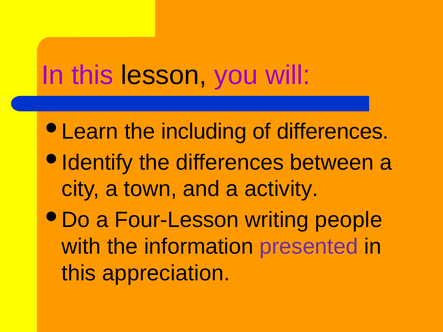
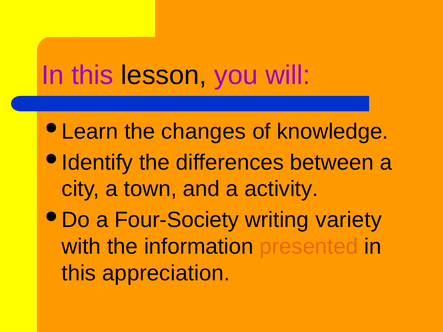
including: including -> changes (204, 132)
of differences: differences -> knowledge (333, 132)
Four-Lesson: Four-Lesson -> Four-Society (177, 220)
people: people -> variety (349, 220)
presented colour: purple -> orange (309, 247)
